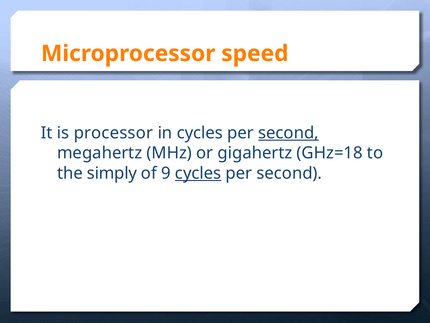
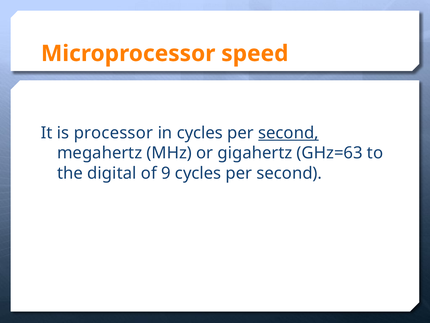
GHz=18: GHz=18 -> GHz=63 (330, 153)
simply: simply -> digital (112, 173)
cycles underline: present -> none (198, 173)
